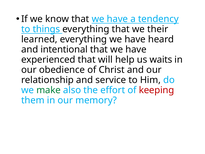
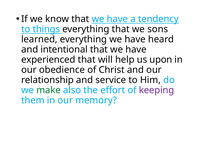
their: their -> sons (158, 29)
waits: waits -> upon (161, 60)
keeping colour: red -> purple (157, 90)
